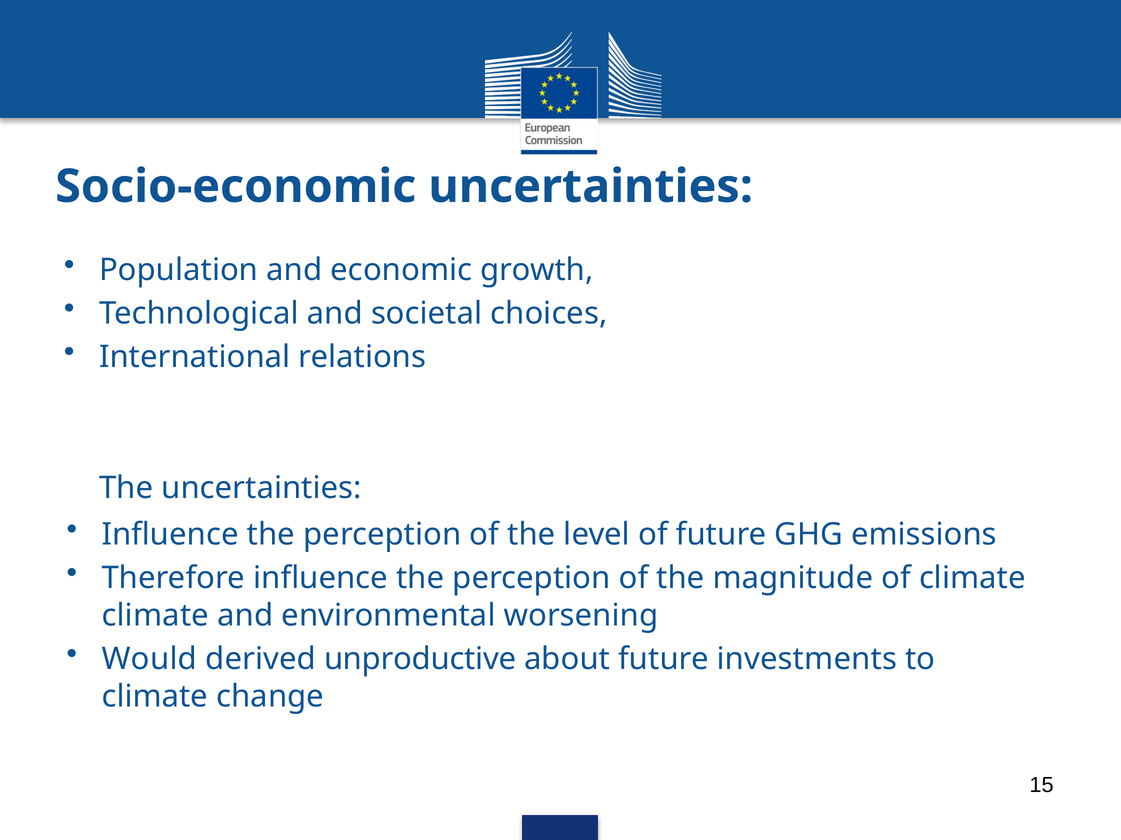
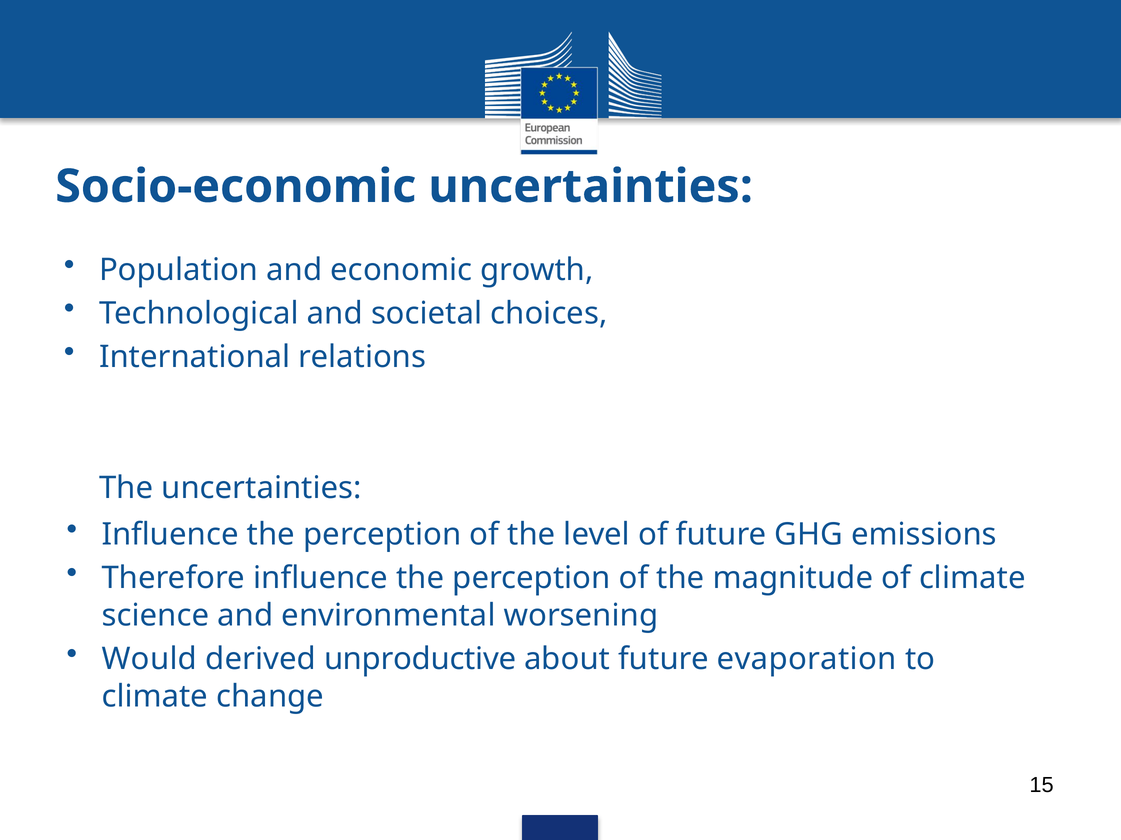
climate: climate -> science (155, 616)
investments: investments -> evaporation (807, 660)
